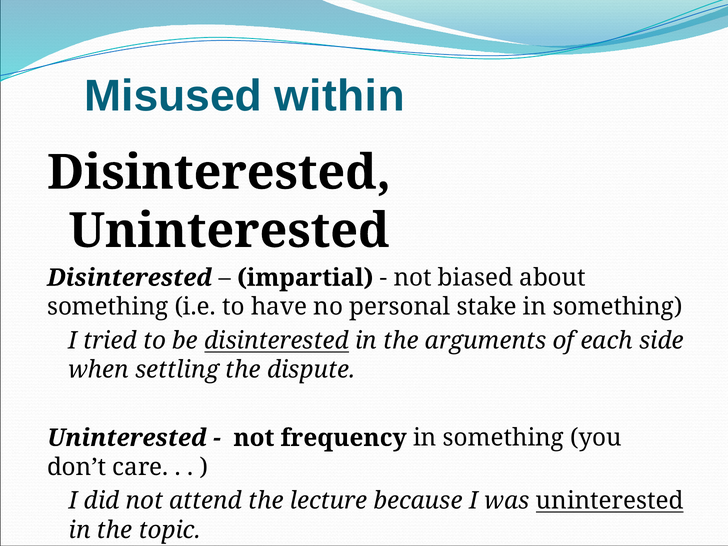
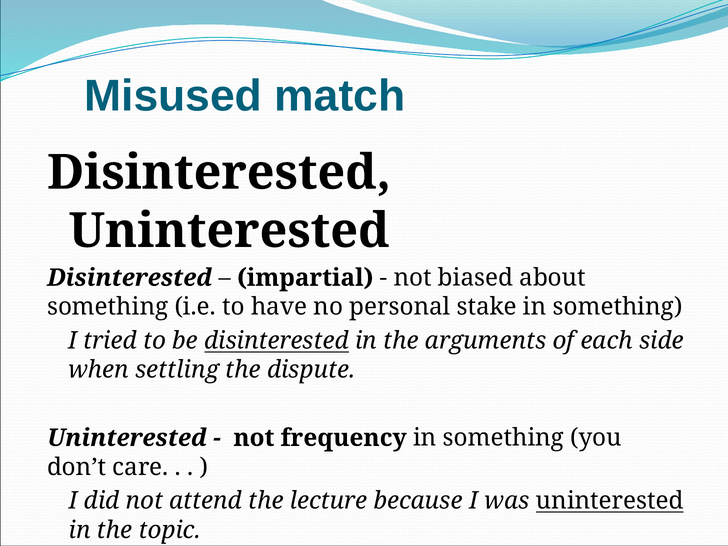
within: within -> match (340, 96)
